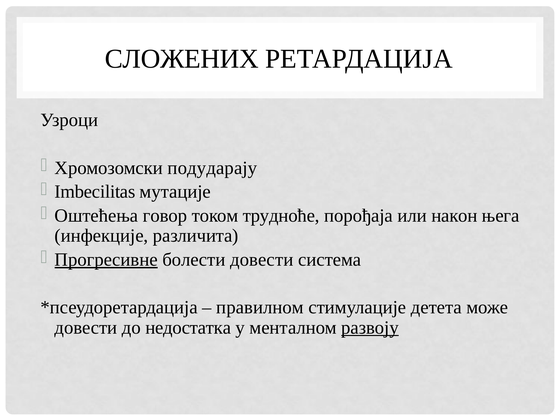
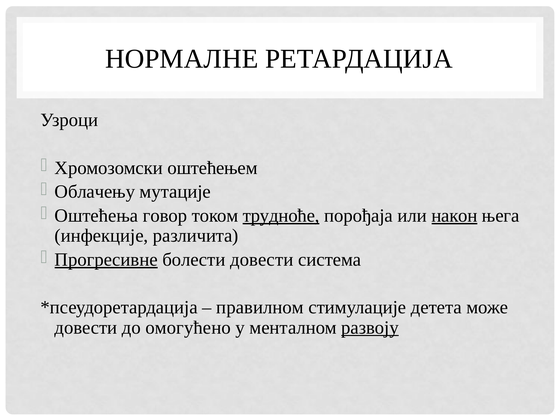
СЛОЖЕНИХ: СЛОЖЕНИХ -> НОРМАЛНЕ (182, 59)
подударају: подударају -> оштећењем (213, 168)
Imbecilitas: Imbecilitas -> Облачењу (95, 192)
трудноће underline: none -> present (281, 216)
након underline: none -> present (454, 216)
недостатка: недостатка -> омогућено (188, 328)
